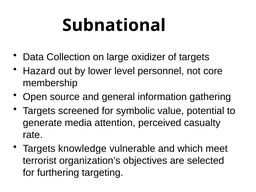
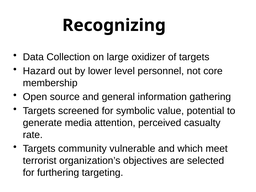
Subnational: Subnational -> Recognizing (114, 25)
knowledge: knowledge -> community (82, 149)
